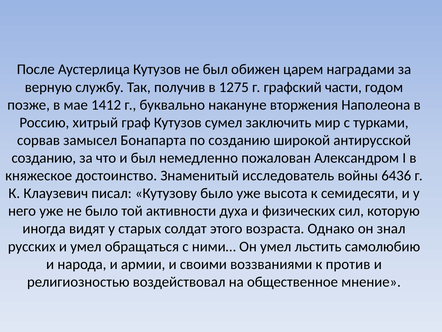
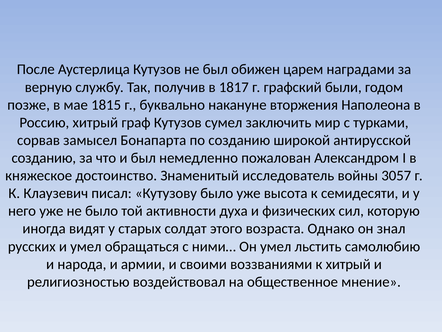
1275: 1275 -> 1817 (234, 87)
части: части -> были (343, 87)
1412: 1412 -> 1815 (106, 105)
6436: 6436 -> 3057 (396, 175)
к против: против -> хитрый (348, 264)
